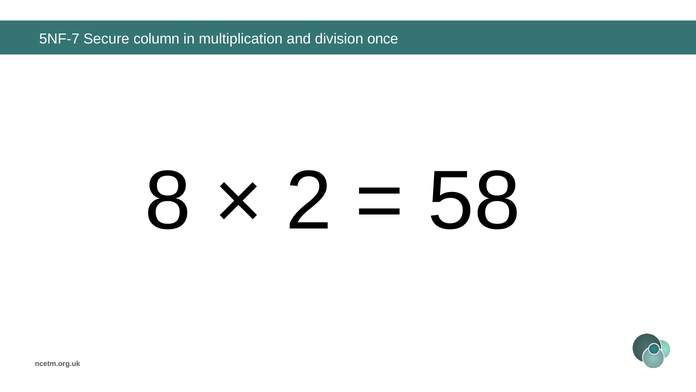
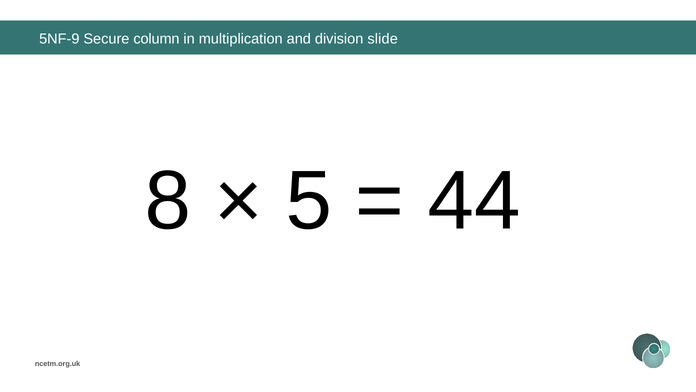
5NF-7: 5NF-7 -> 5NF-9 (59, 39)
once: once -> slide (383, 39)
2: 2 -> 5 (309, 201)
58: 58 -> 44 (474, 201)
